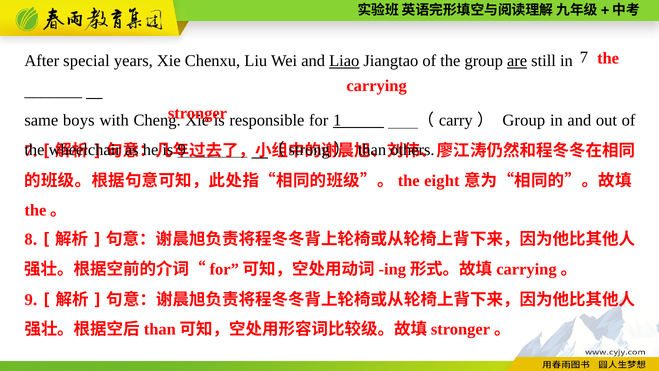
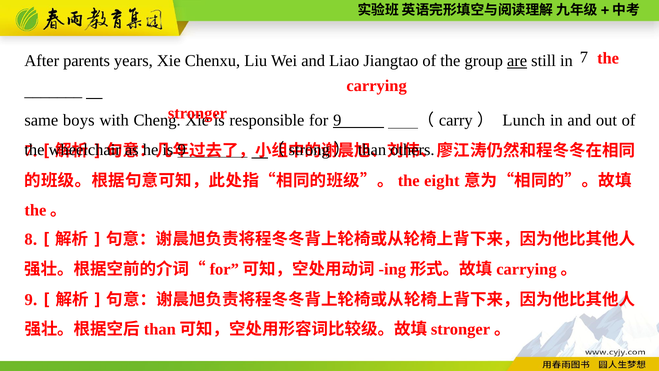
special: special -> parents (87, 61)
Liao underline: present -> none (344, 61)
for 1: 1 -> 9 (337, 120)
Group: Group -> Lunch (524, 120)
